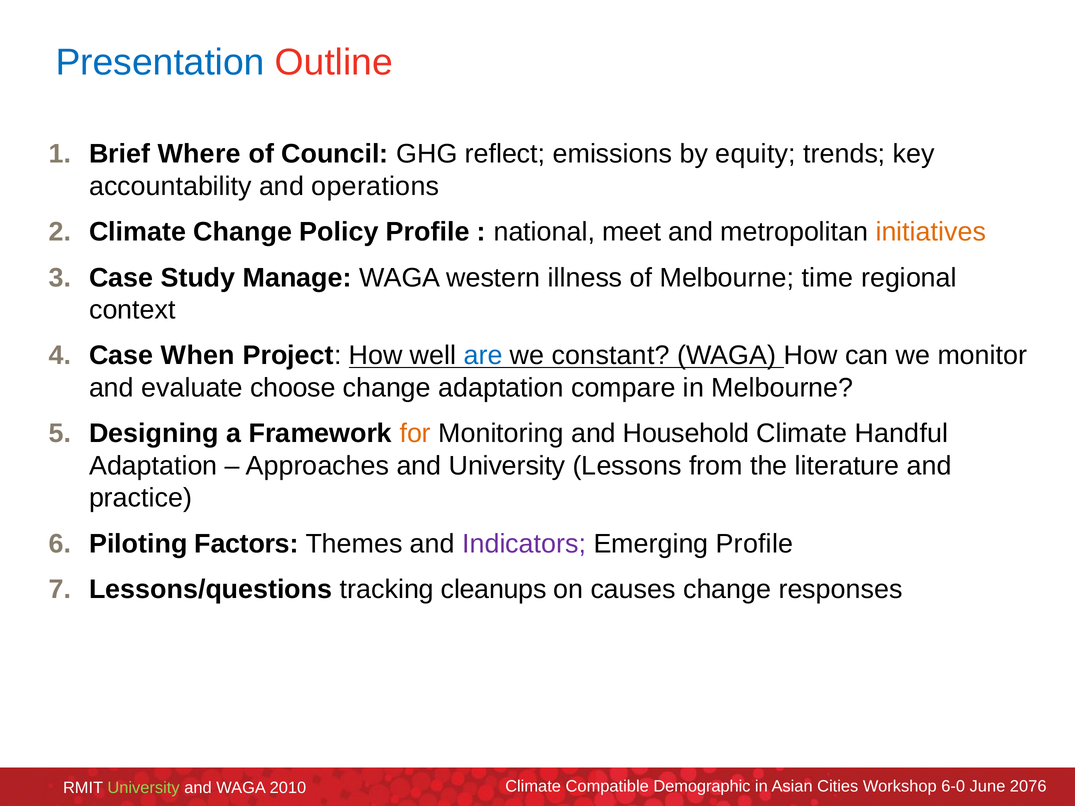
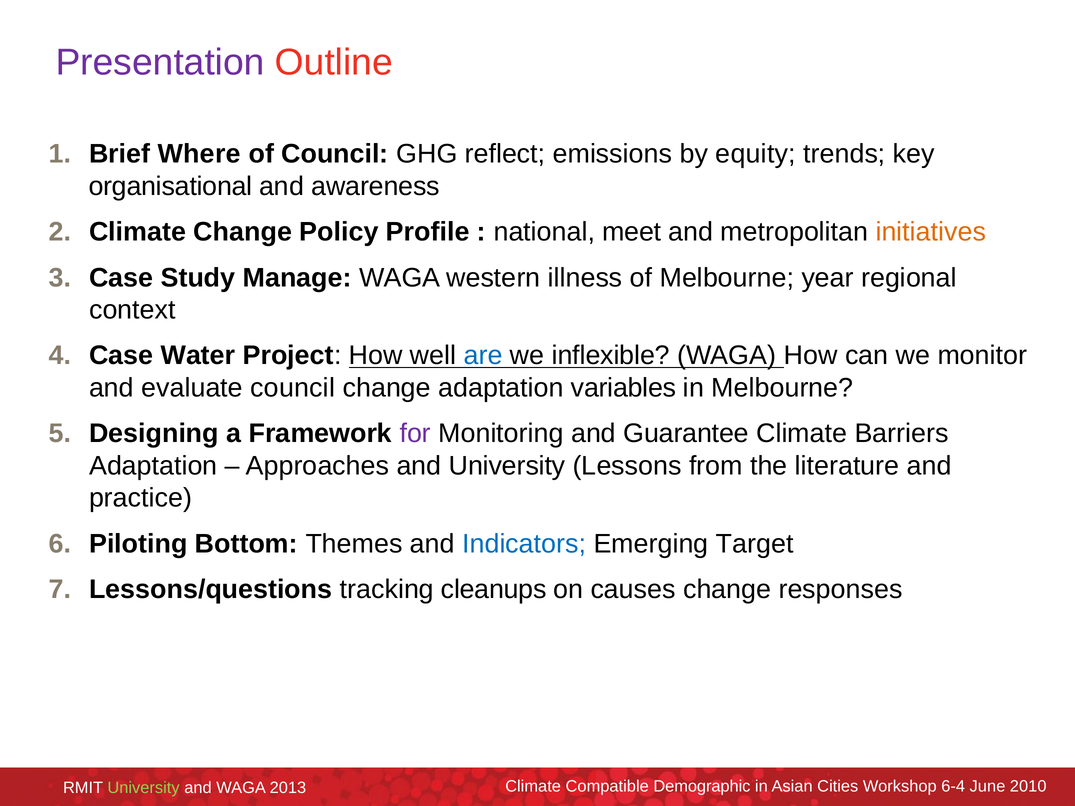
Presentation colour: blue -> purple (160, 63)
accountability: accountability -> organisational (171, 186)
operations: operations -> awareness (376, 186)
time: time -> year (828, 278)
When: When -> Water (198, 356)
constant: constant -> inflexible (611, 356)
evaluate choose: choose -> council (293, 388)
compare: compare -> variables (624, 388)
for colour: orange -> purple (415, 434)
Household: Household -> Guarantee (686, 434)
Handful: Handful -> Barriers (902, 434)
Factors: Factors -> Bottom (246, 544)
Indicators colour: purple -> blue (524, 544)
Emerging Profile: Profile -> Target (755, 544)
2010: 2010 -> 2013 (288, 788)
6-0: 6-0 -> 6-4 (953, 787)
2076: 2076 -> 2010 (1028, 787)
